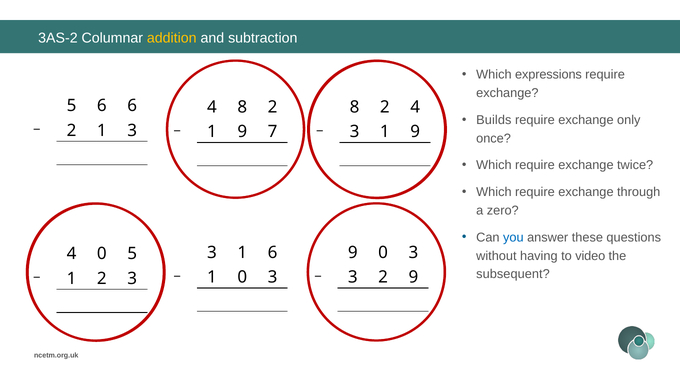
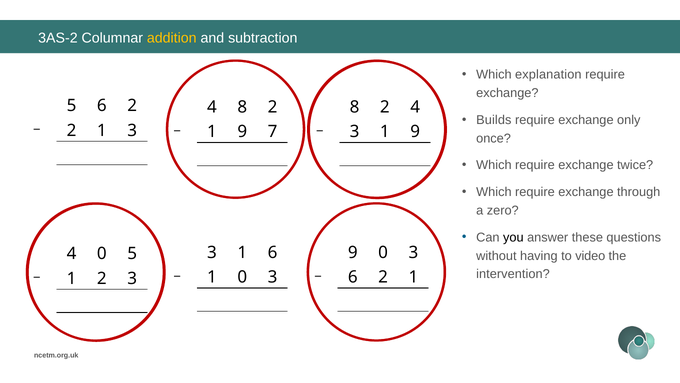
expressions: expressions -> explanation (548, 75)
5 6 6: 6 -> 2 (132, 106)
you colour: blue -> black (513, 237)
subsequent: subsequent -> intervention (513, 274)
3: 3 -> 6 (353, 277)
9: 9 -> 1 (413, 277)
